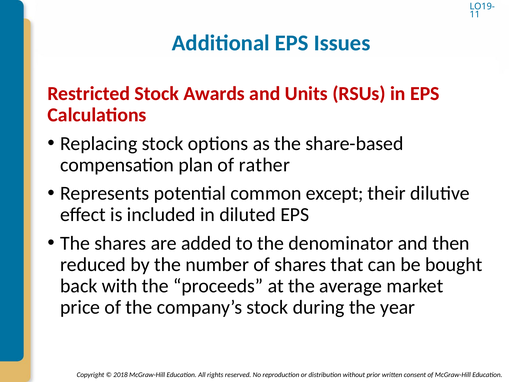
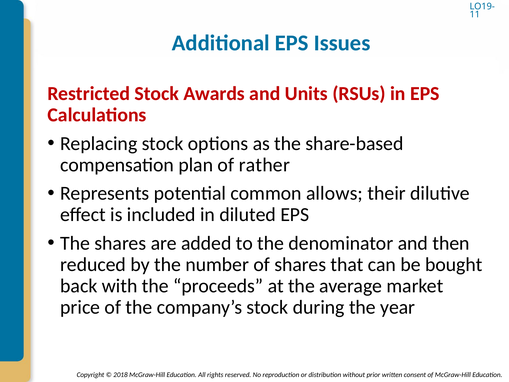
except: except -> allows (335, 193)
